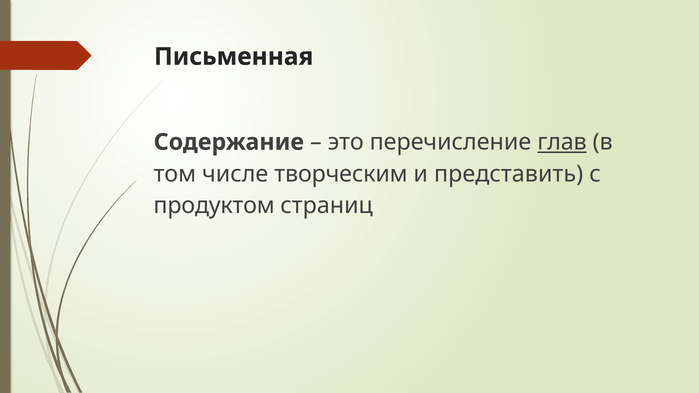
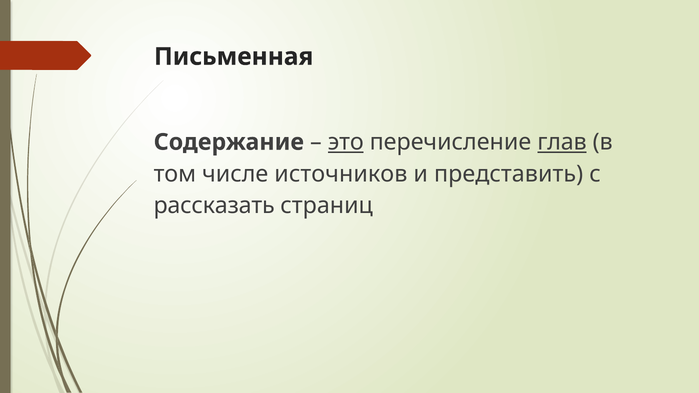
это underline: none -> present (346, 142)
творческим: творческим -> источников (341, 174)
продуктом: продуктом -> рассказать (214, 206)
